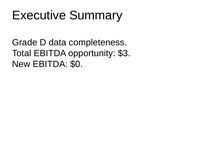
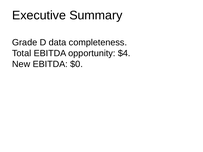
$3: $3 -> $4 (124, 53)
